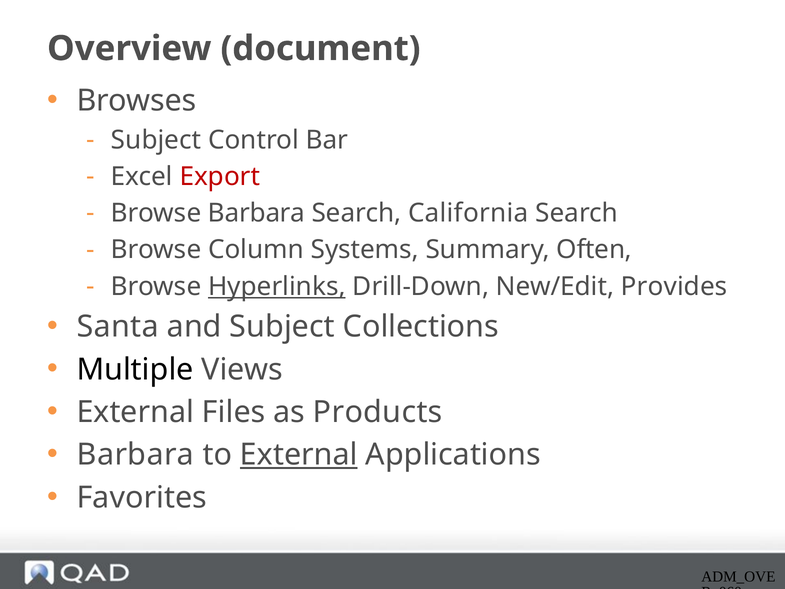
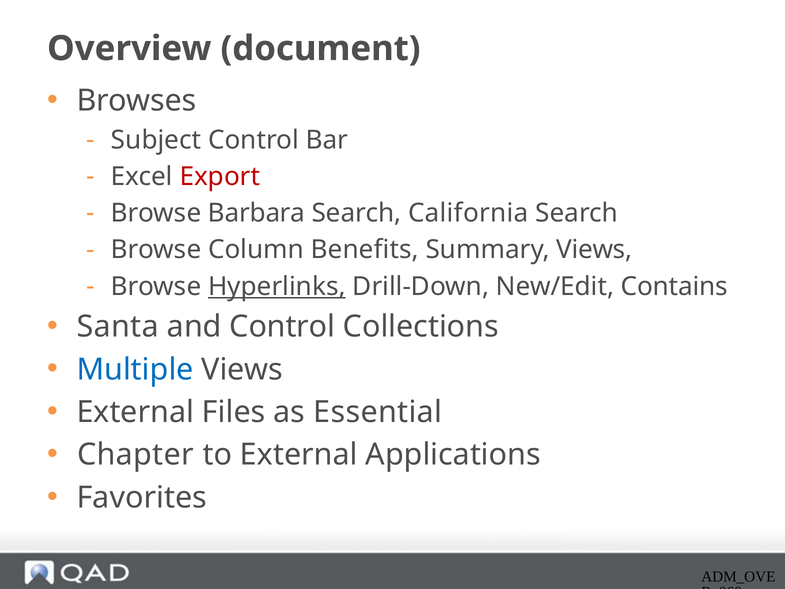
Systems: Systems -> Benefits (365, 250)
Summary Often: Often -> Views (594, 250)
Provides: Provides -> Contains (674, 286)
and Subject: Subject -> Control (282, 327)
Multiple colour: black -> blue (135, 369)
Products: Products -> Essential (378, 412)
Barbara: Barbara -> Chapter (136, 455)
External underline: present -> none (299, 455)
